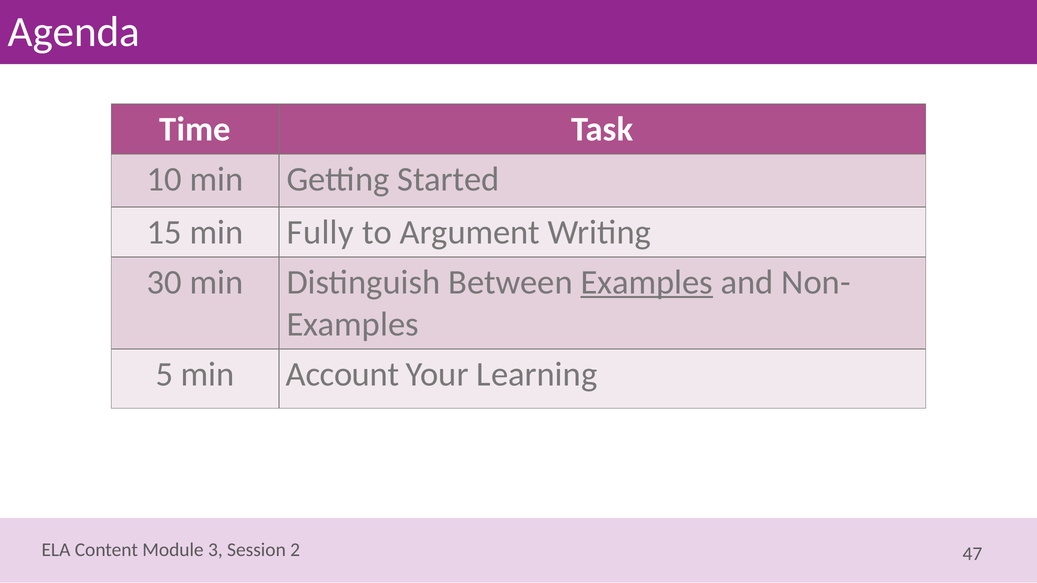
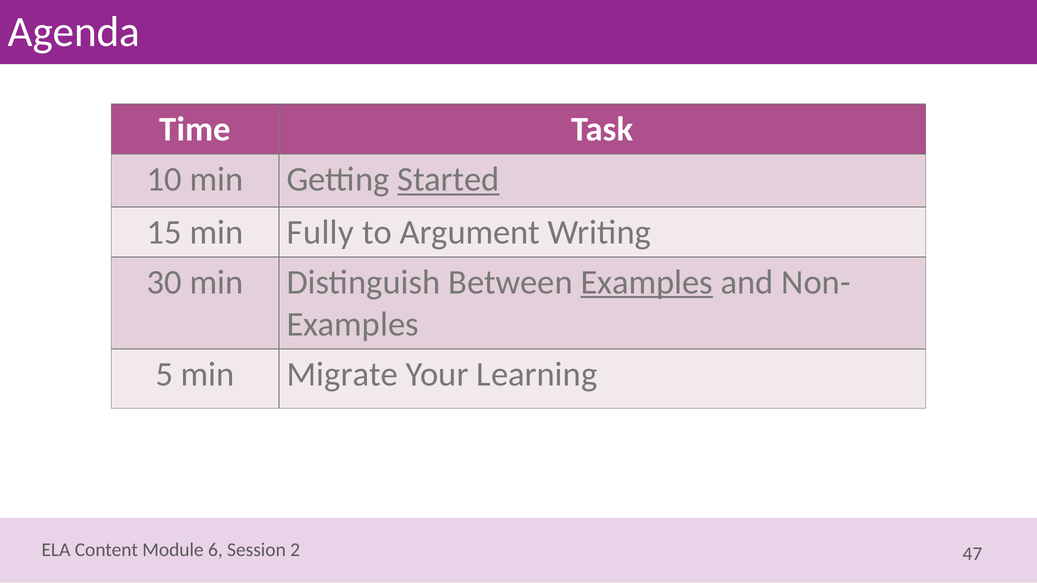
Started underline: none -> present (448, 180)
Account: Account -> Migrate (342, 375)
3: 3 -> 6 (215, 550)
